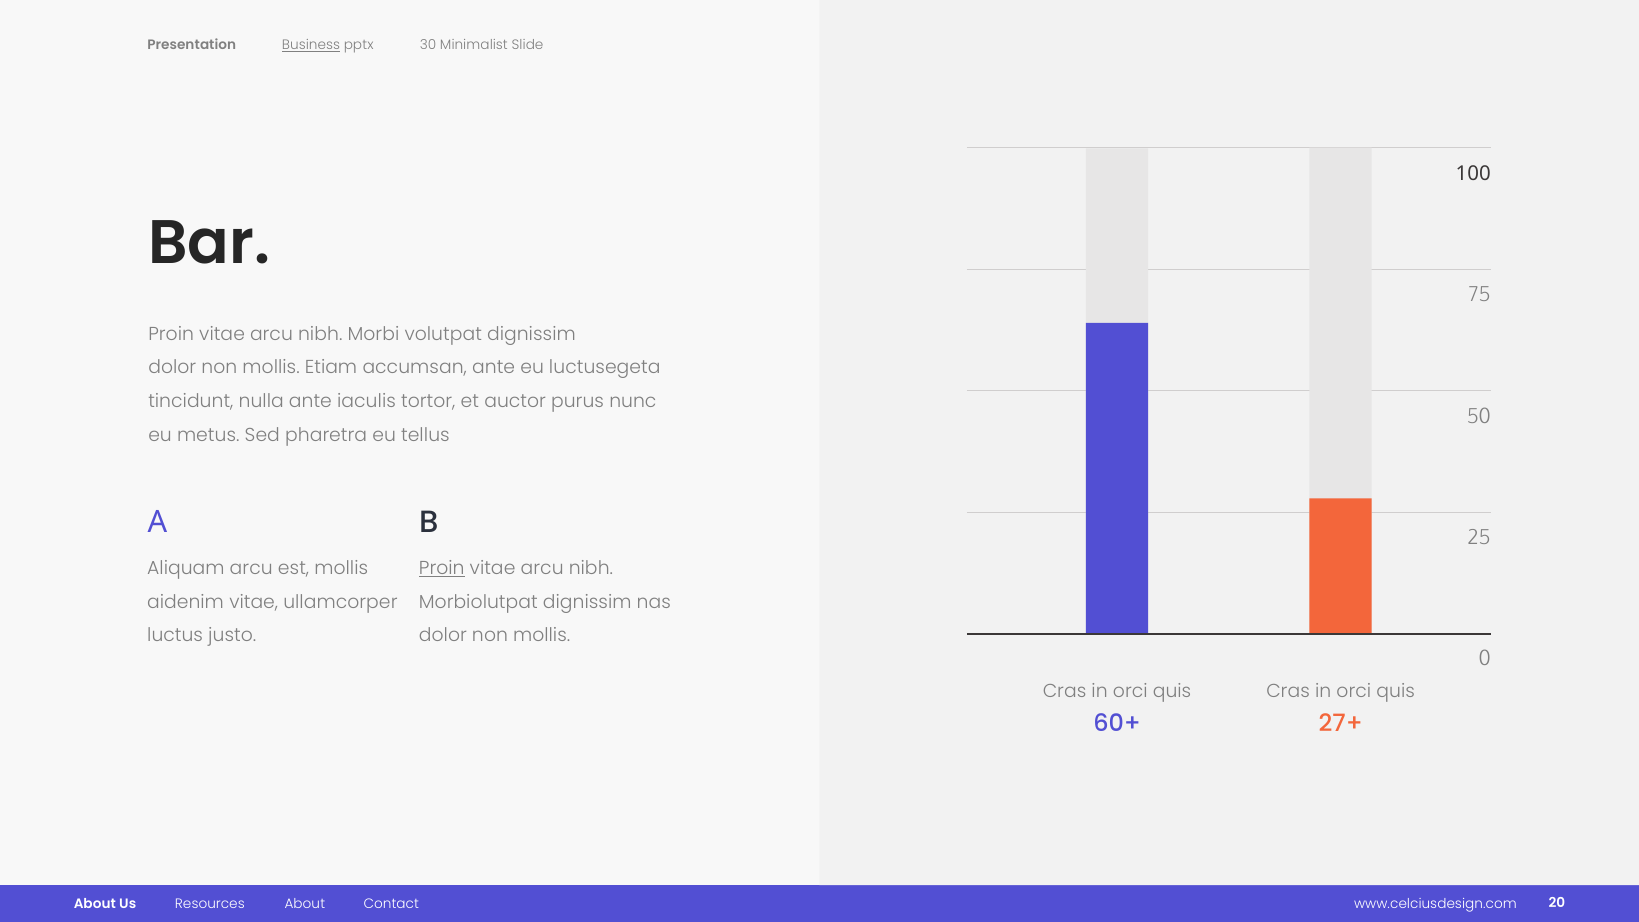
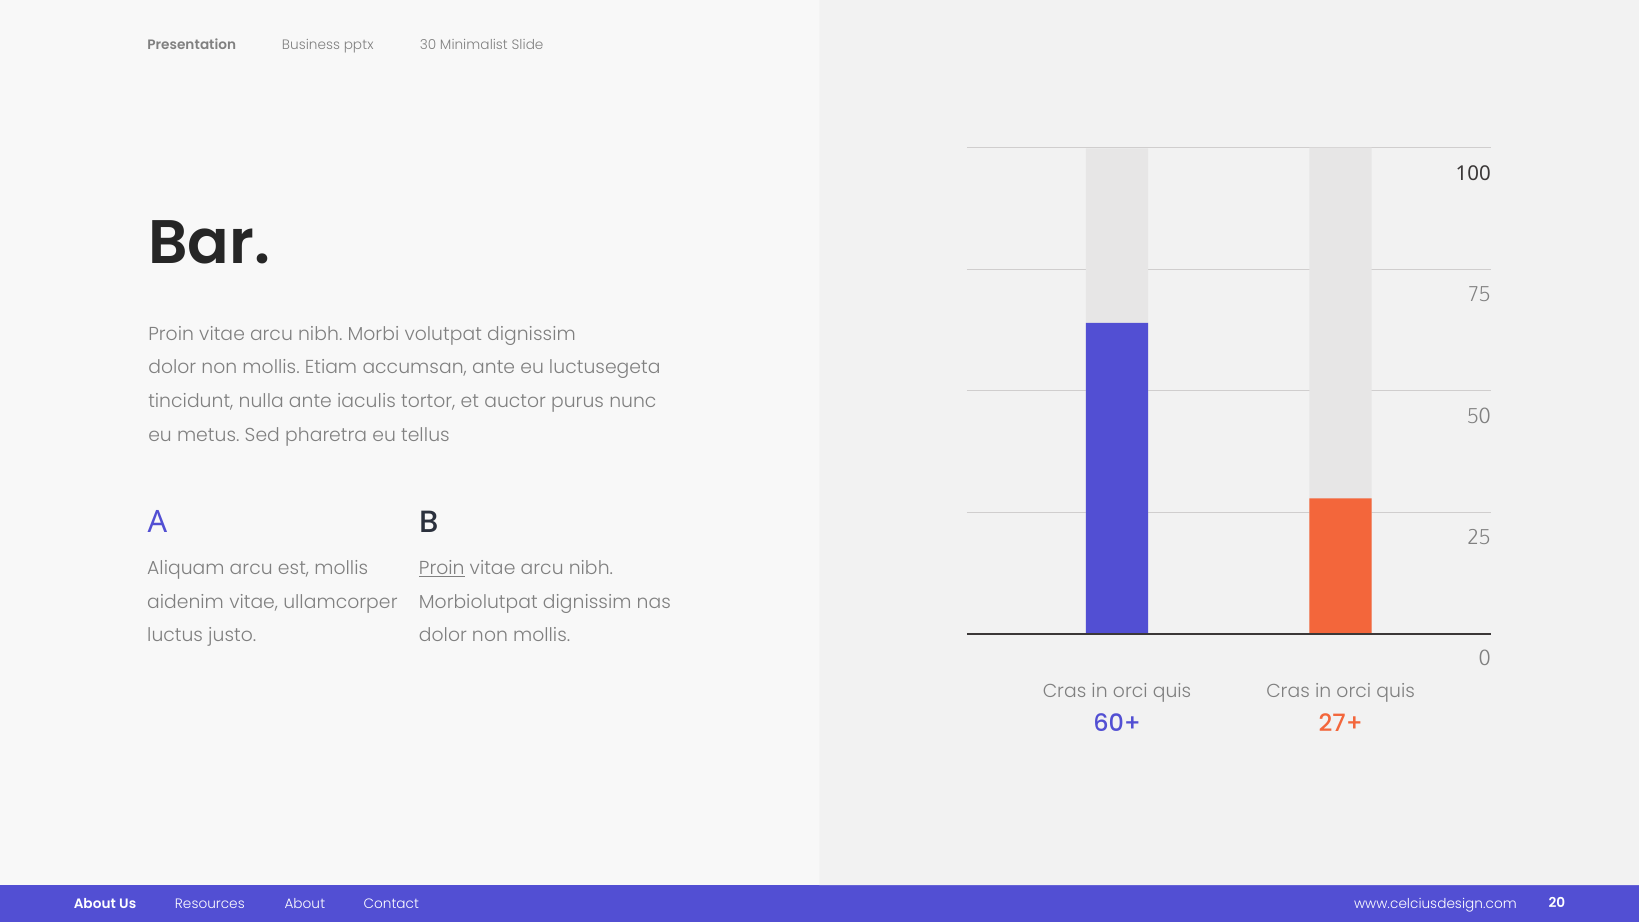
Business underline: present -> none (311, 45)
